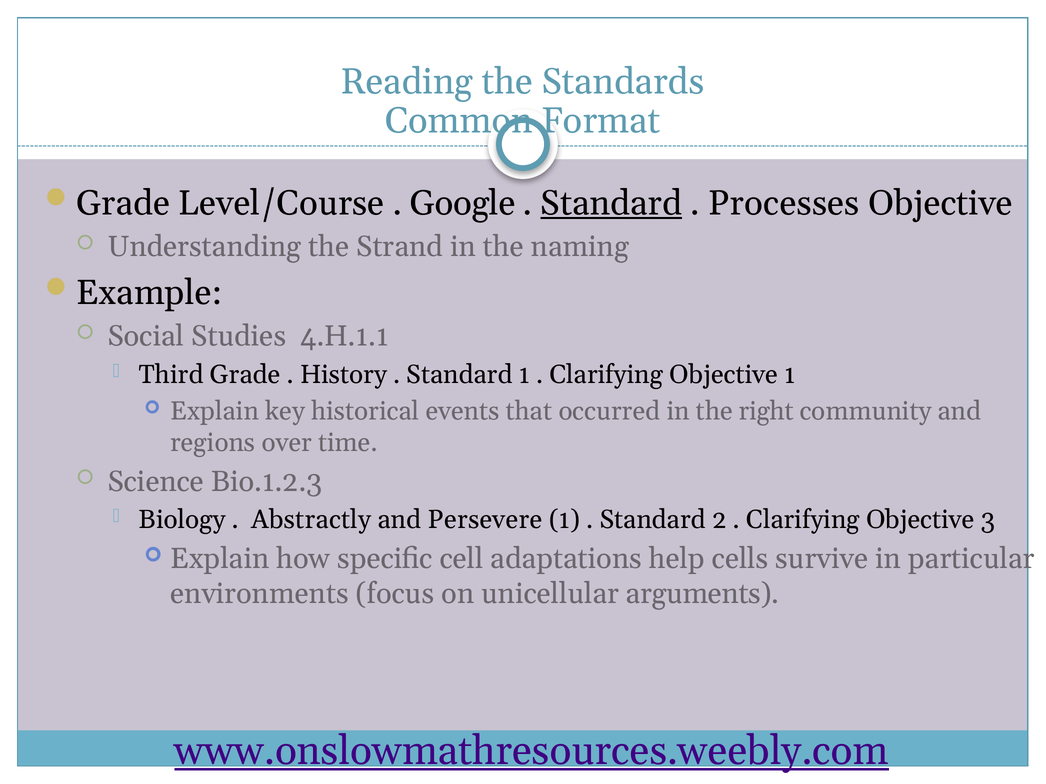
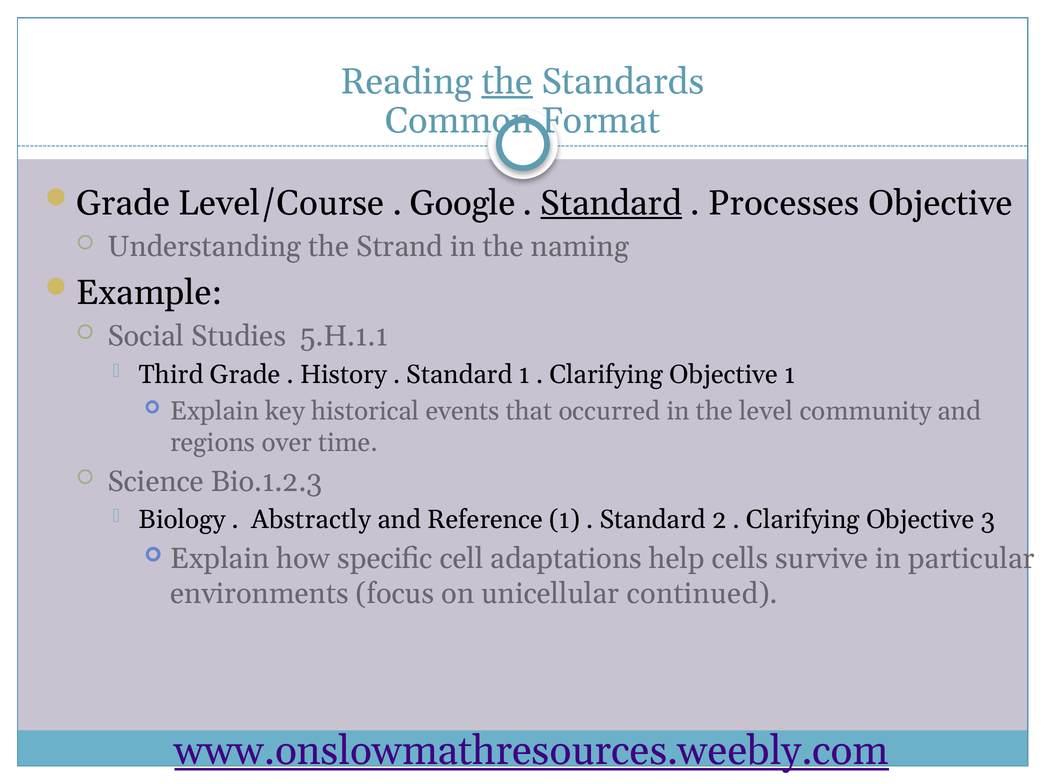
the underline: none -> present (507, 82)
4.H.1.1: 4.H.1.1 -> 5.H.1.1 (344, 337)
right: right -> level (766, 411)
Persevere: Persevere -> Reference (485, 520)
arguments: arguments -> continued (702, 594)
